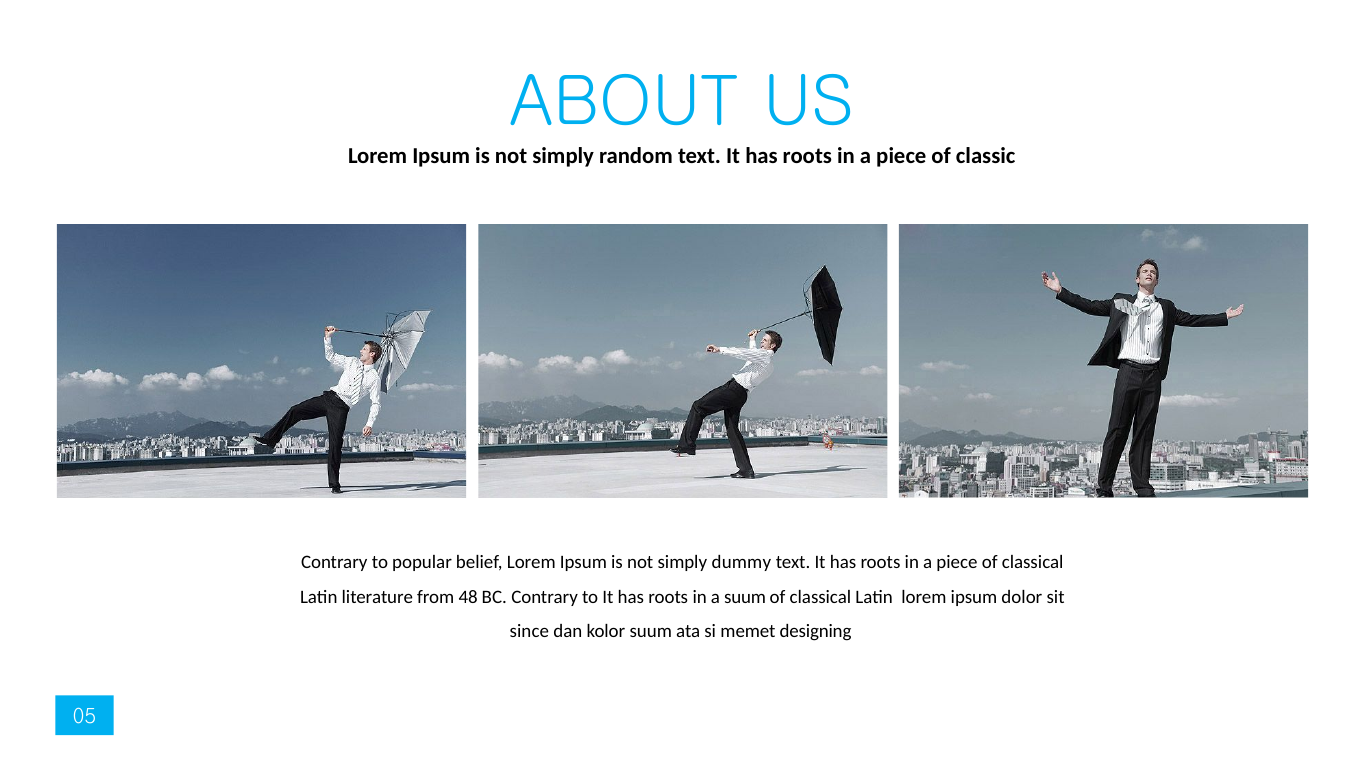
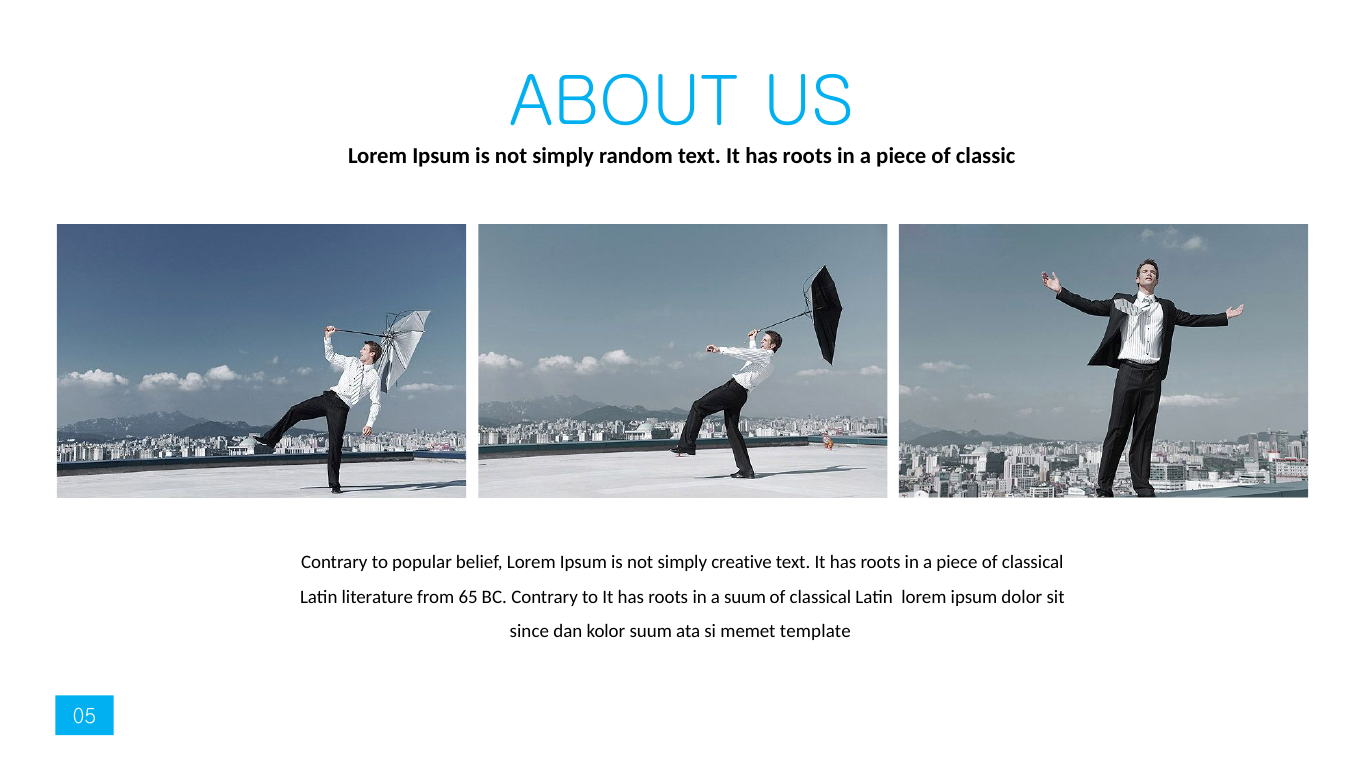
dummy: dummy -> creative (742, 563)
48: 48 -> 65 (468, 597)
designing: designing -> template (815, 631)
